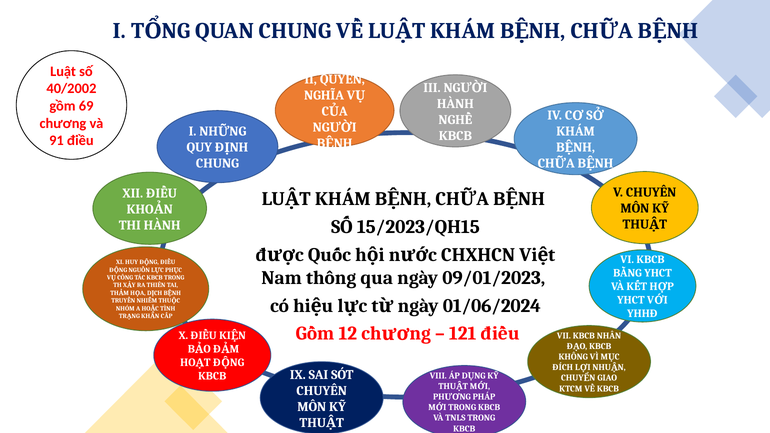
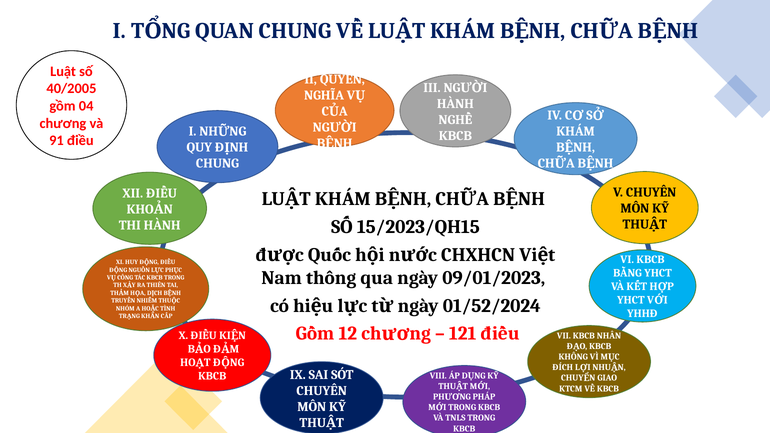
40/2002: 40/2002 -> 40/2005 (71, 89)
69: 69 -> 04 (86, 106)
01/06/2024: 01/06/2024 -> 01/52/2024 (492, 306)
